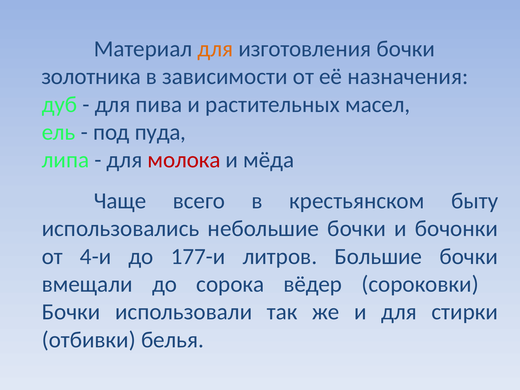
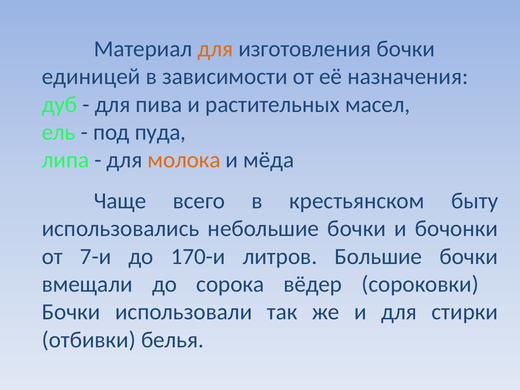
золотника: золотника -> единицей (91, 77)
молока colour: red -> orange (184, 160)
4-и: 4-и -> 7-и (96, 256)
177-и: 177-и -> 170-и (198, 256)
